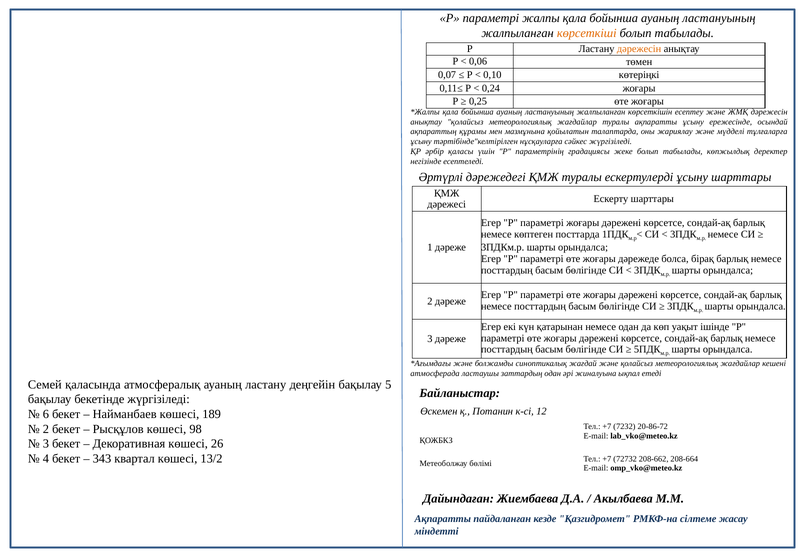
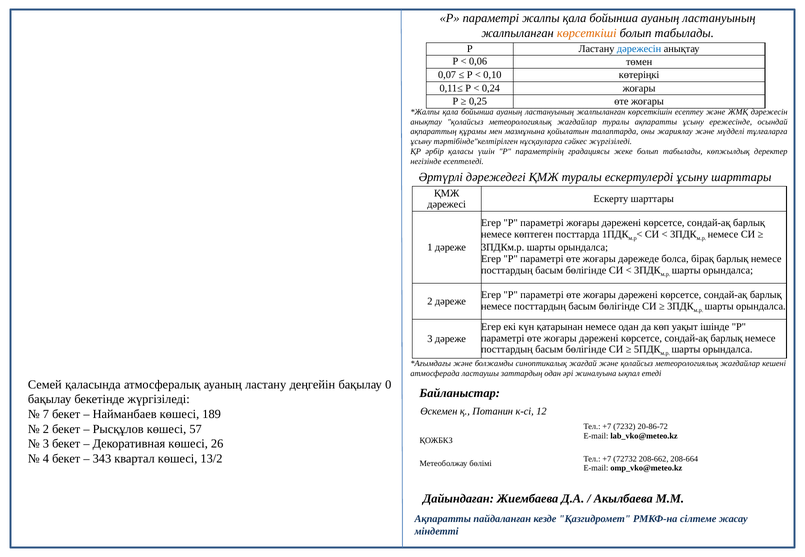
дәрежесін colour: orange -> blue (639, 49)
5: 5 -> 0 (388, 385)
6: 6 -> 7 (46, 414)
98: 98 -> 57 (196, 429)
